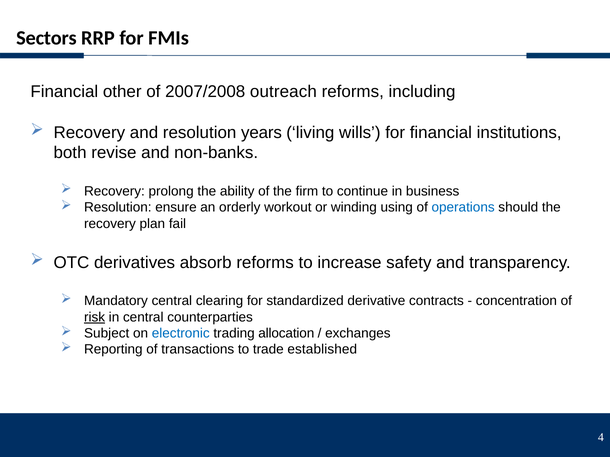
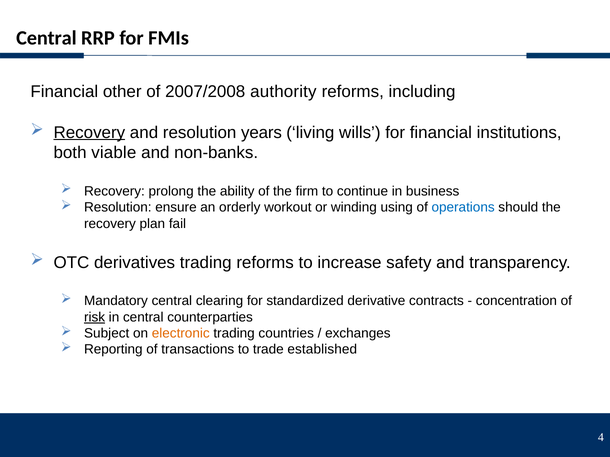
Sectors: Sectors -> Central (46, 38)
outreach: outreach -> authority (283, 92)
Recovery underline: none -> present (89, 133)
revise: revise -> viable (114, 153)
derivatives absorb: absorb -> trading (206, 263)
electronic colour: blue -> orange (181, 334)
allocation: allocation -> countries (286, 334)
